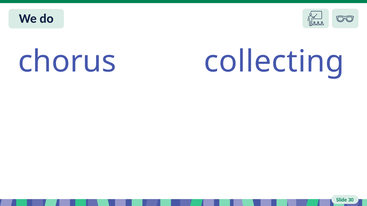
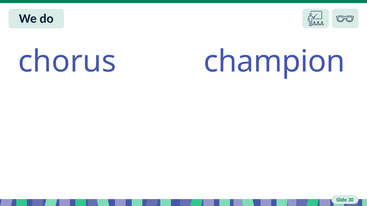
collecting: collecting -> champion (274, 62)
